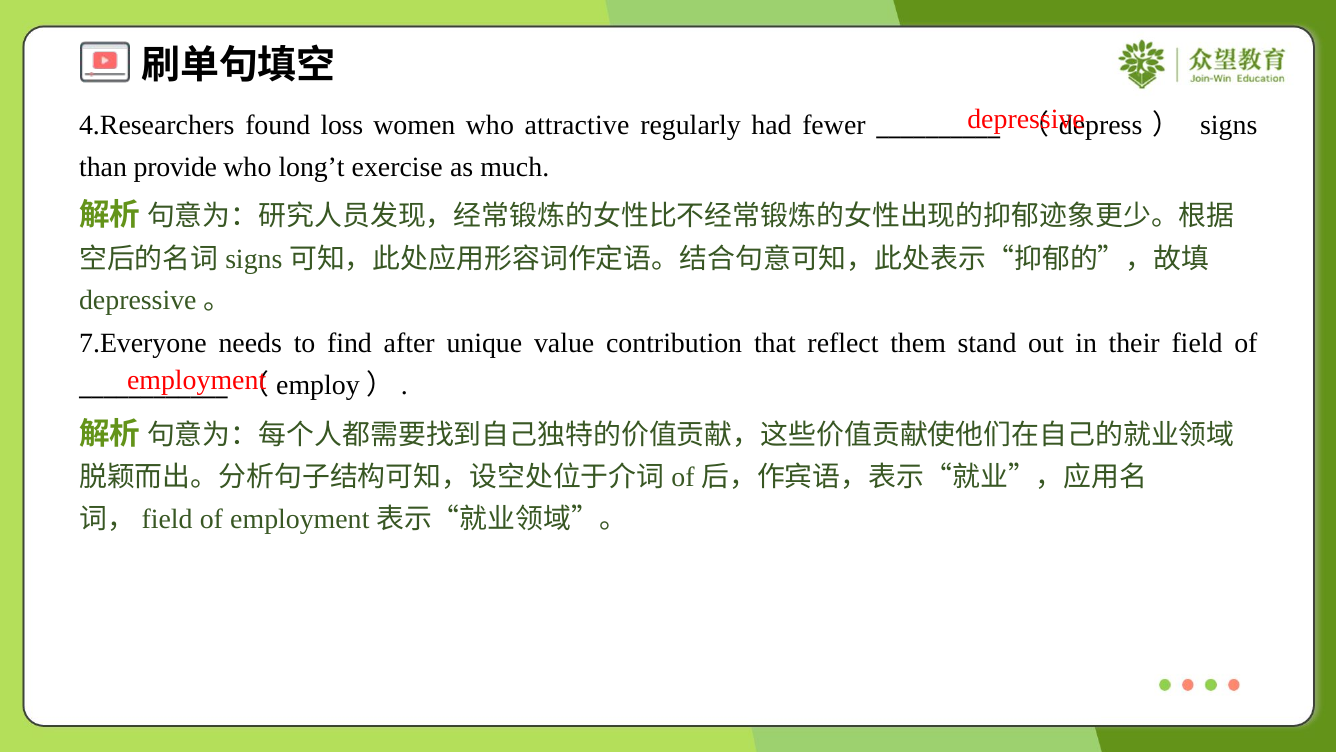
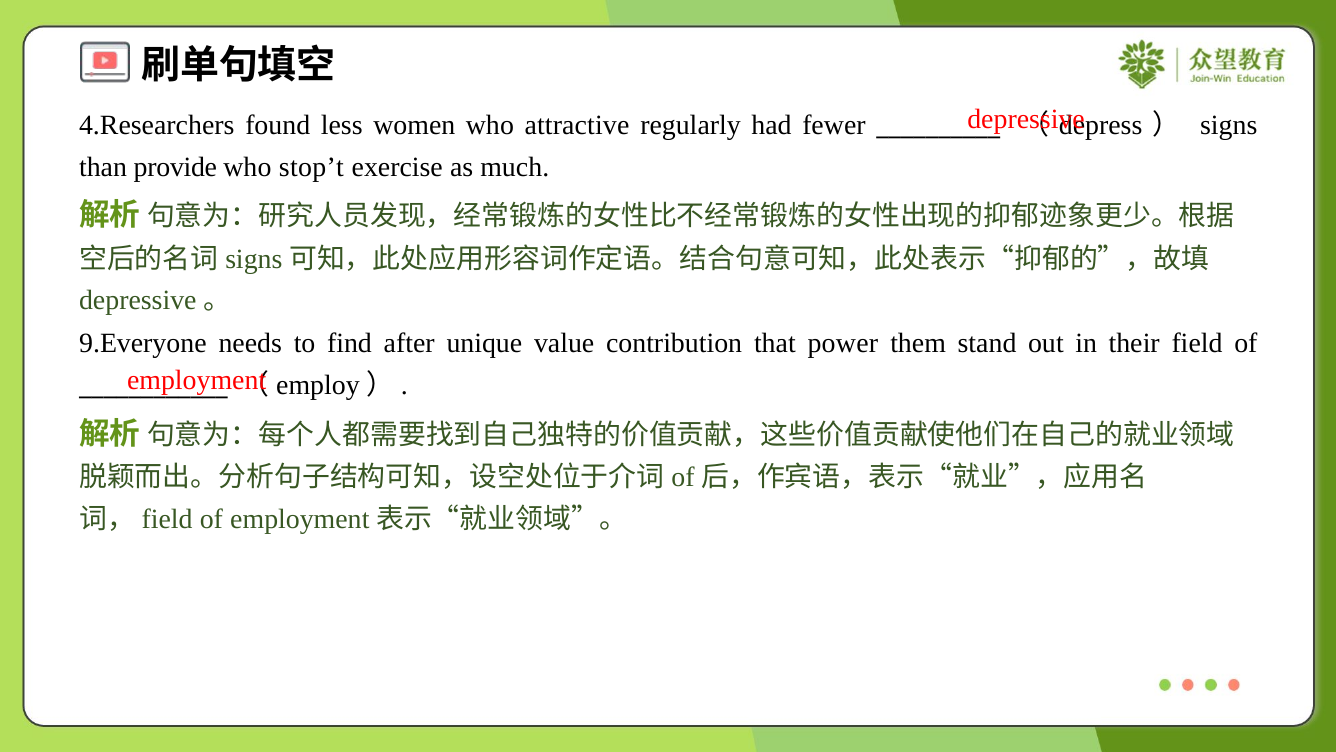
loss: loss -> less (342, 125)
long’t: long’t -> stop’t (311, 167)
7.Everyone: 7.Everyone -> 9.Everyone (143, 343)
reflect: reflect -> power (843, 343)
